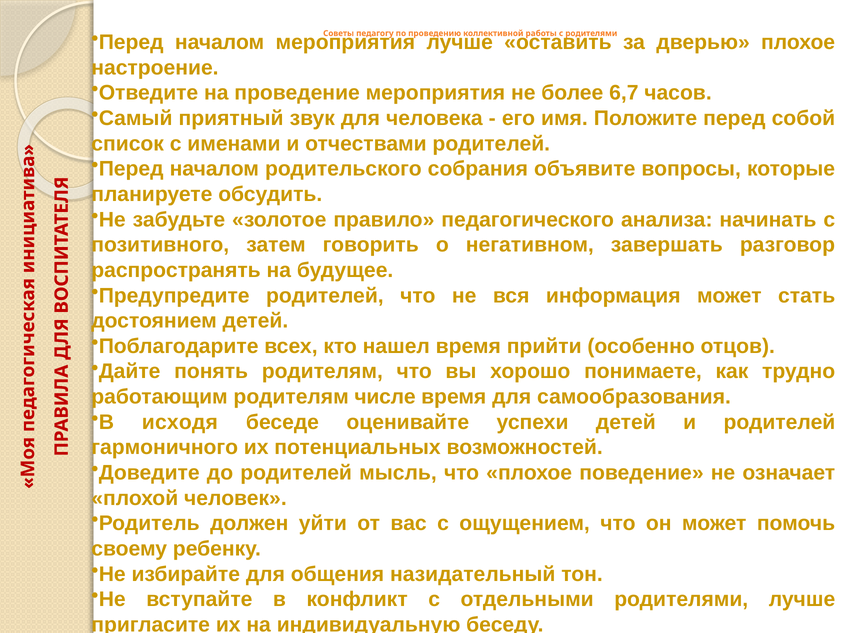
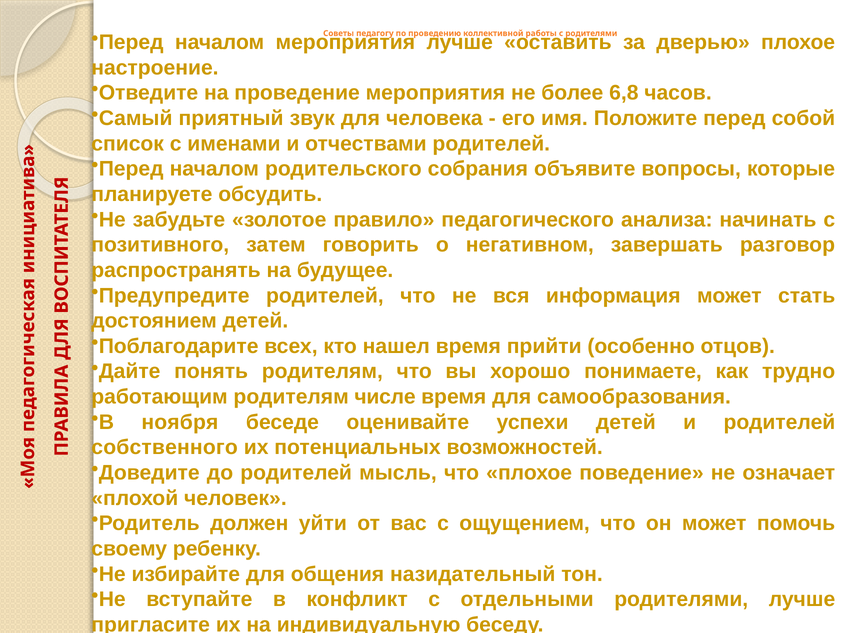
6,7: 6,7 -> 6,8 (624, 93)
исходя: исходя -> ноября (180, 422)
гармоничного: гармоничного -> собственного (165, 447)
